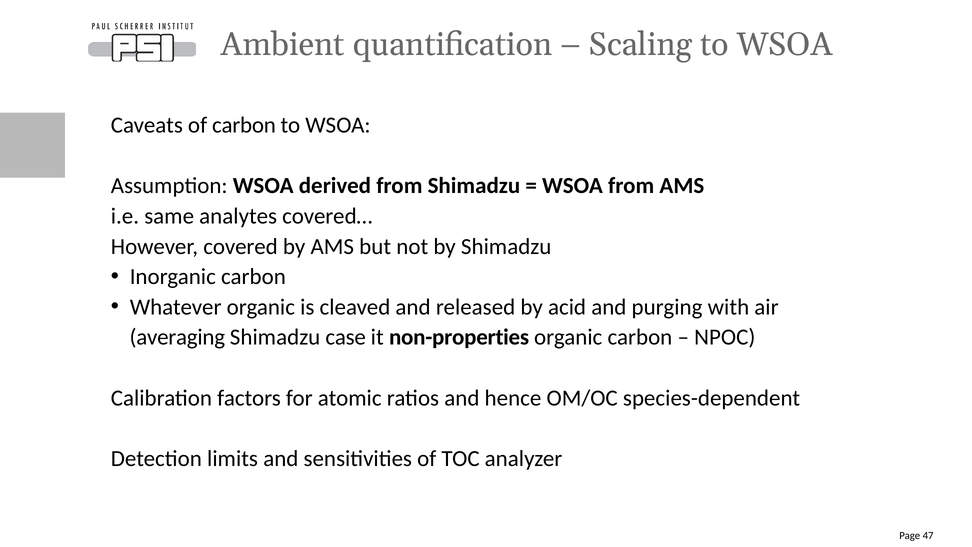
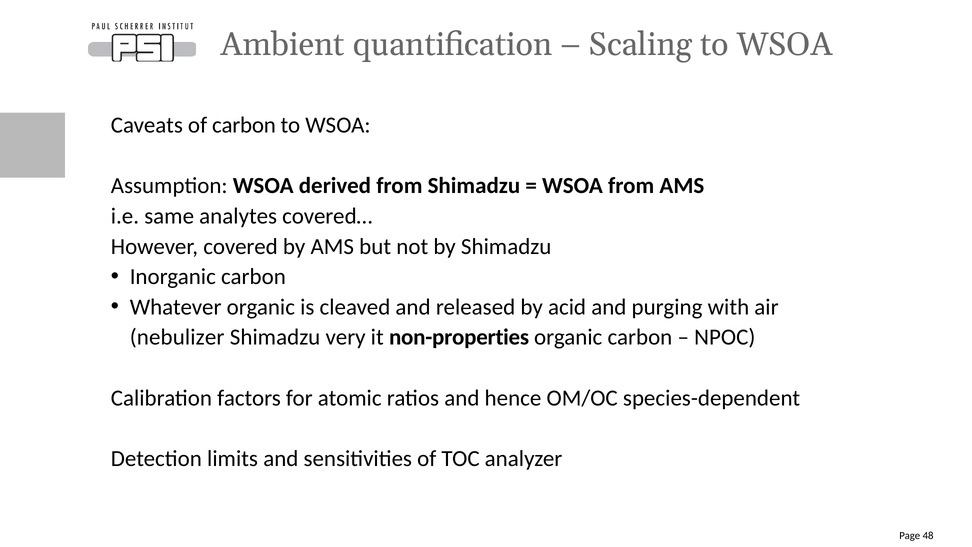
averaging: averaging -> nebulizer (177, 337)
case: case -> very (346, 337)
47: 47 -> 48 (928, 535)
